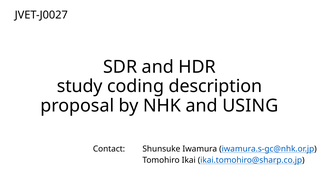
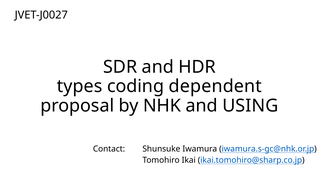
study: study -> types (80, 86)
description: description -> dependent (215, 86)
